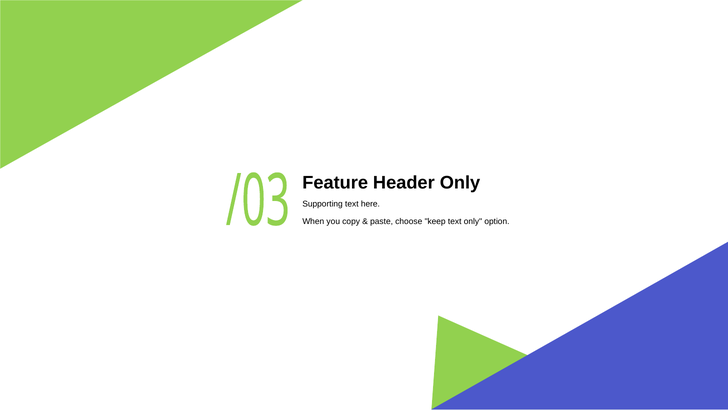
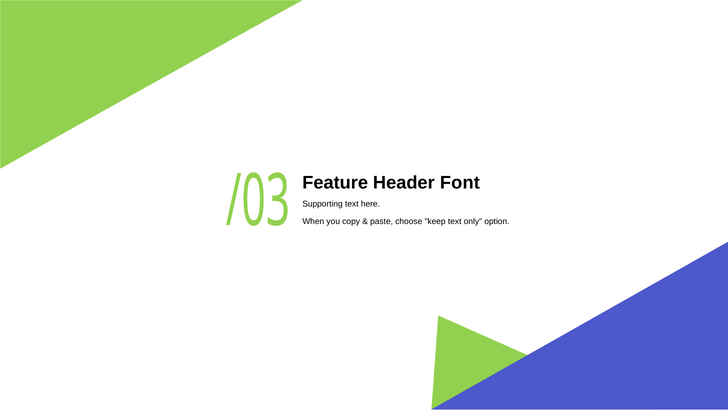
Header Only: Only -> Font (460, 183)
